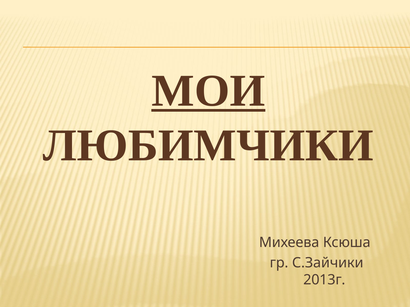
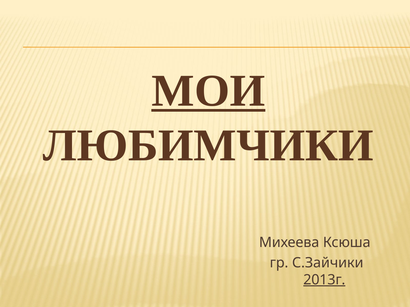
2013г underline: none -> present (324, 280)
